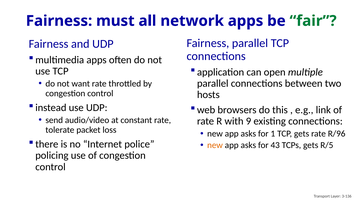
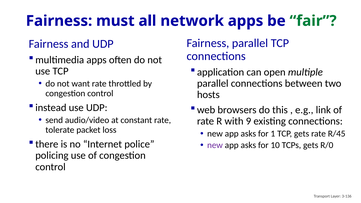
R/96: R/96 -> R/45 (337, 134)
new colour: orange -> purple (215, 145)
43: 43 -> 10 (275, 145)
R/5: R/5 -> R/0 (327, 145)
